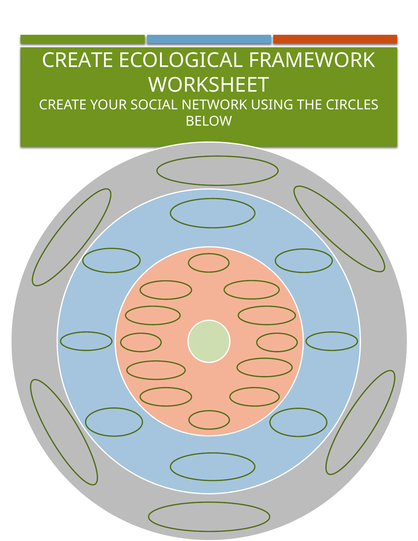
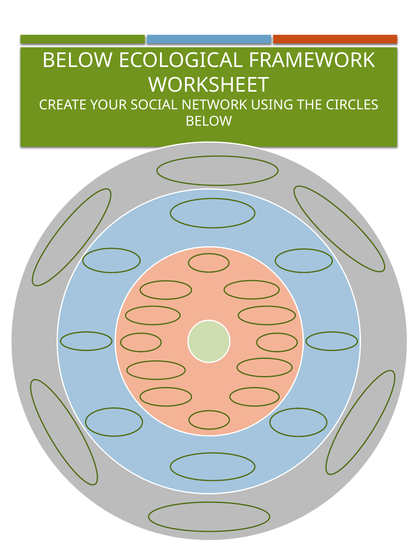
CREATE: CREATE -> BELOW (78, 60)
